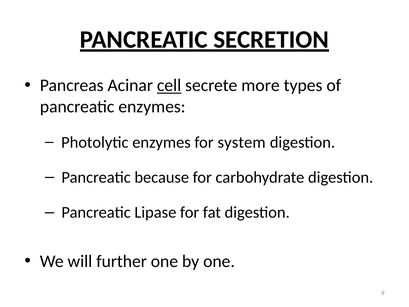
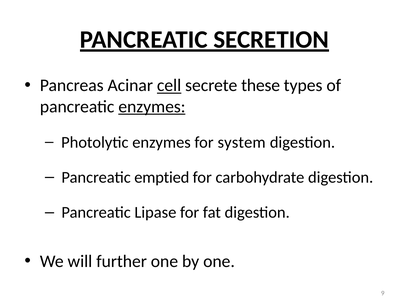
more: more -> these (261, 85)
enzymes underline: none -> present (152, 107)
because: because -> emptied (162, 177)
